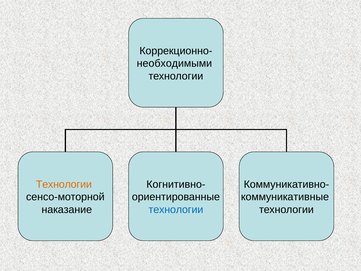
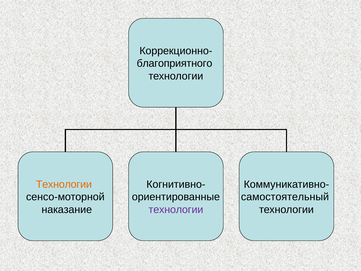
необходимыми: необходимыми -> благоприятного (174, 63)
коммуникативные: коммуникативные -> самостоятельный (285, 197)
технологии colour: blue -> purple (176, 209)
